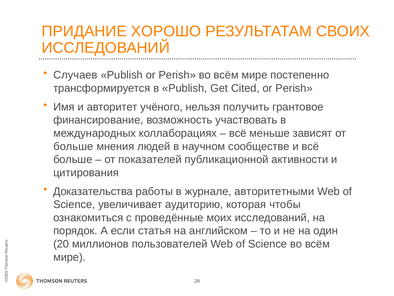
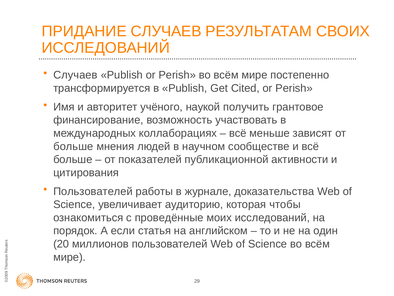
ПРИДАНИЕ ХОРОШО: ХОРОШО -> СЛУЧАЕВ (166, 31)
нельзя: нельзя -> наукой (203, 107)
Доказательства: Доказательства -> Пользователей (93, 191)
авторитетными: авторитетными -> доказательства (274, 191)
